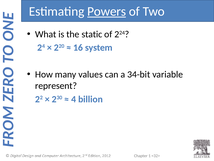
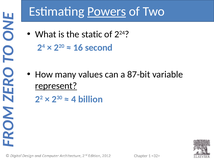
system: system -> second (99, 48)
34-bit: 34-bit -> 87-bit (139, 74)
represent underline: none -> present (56, 86)
